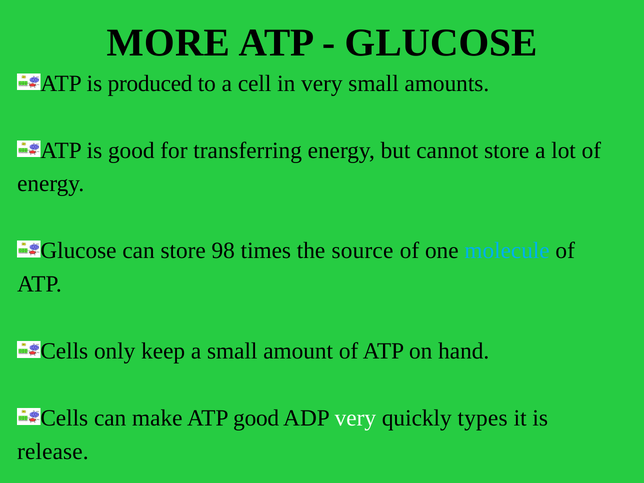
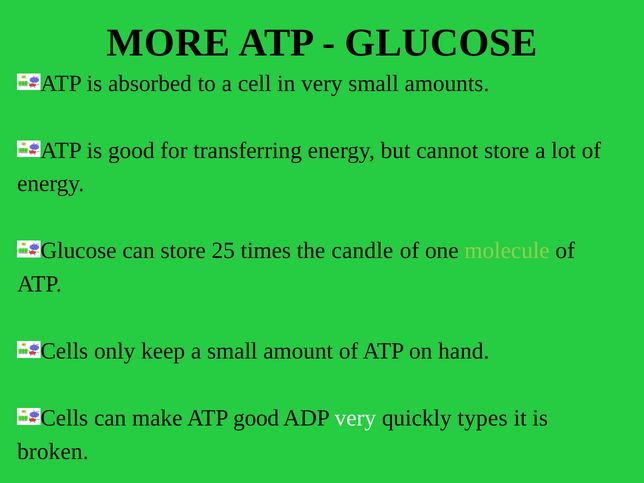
produced: produced -> absorbed (150, 83)
98: 98 -> 25 (223, 251)
source: source -> candle (362, 251)
molecule colour: light blue -> light green (507, 251)
release: release -> broken (53, 452)
